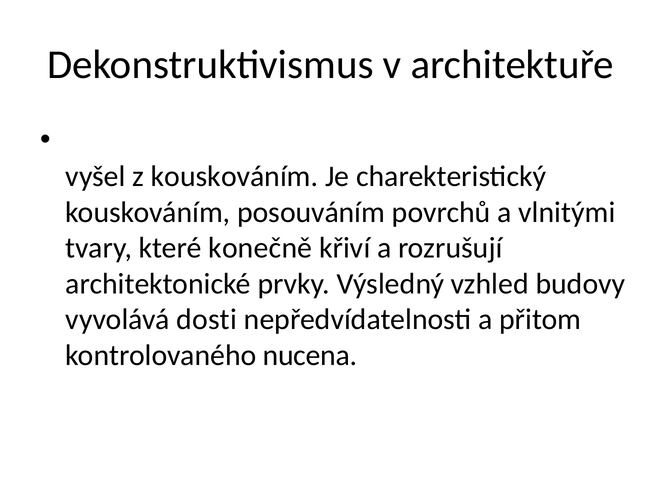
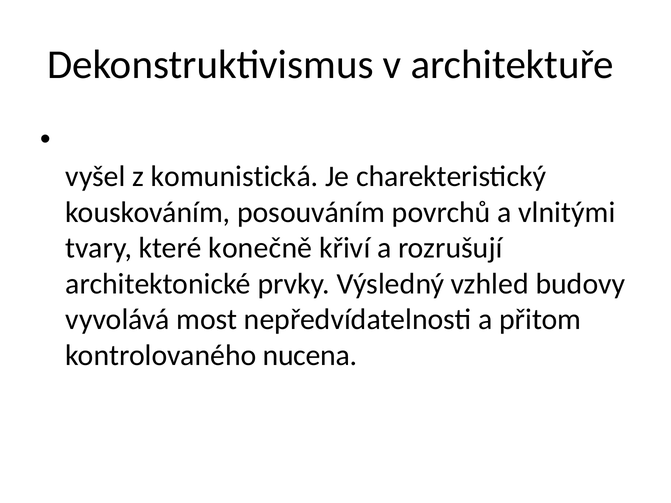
z kouskováním: kouskováním -> komunistická (235, 177)
dosti: dosti -> most (207, 320)
